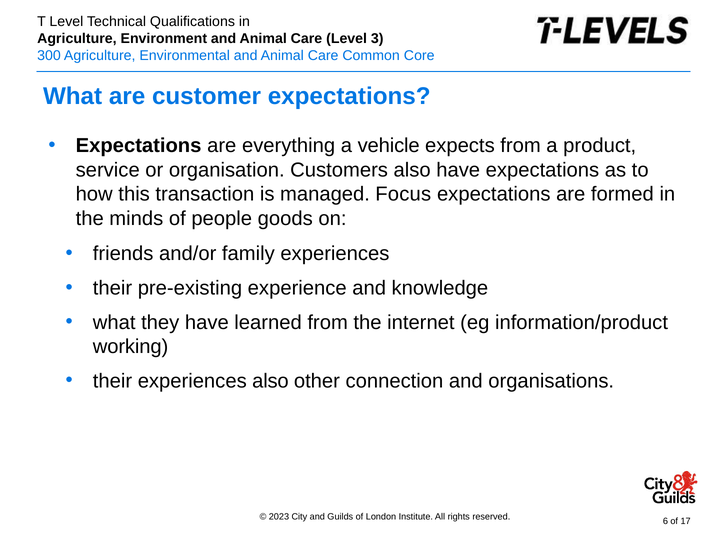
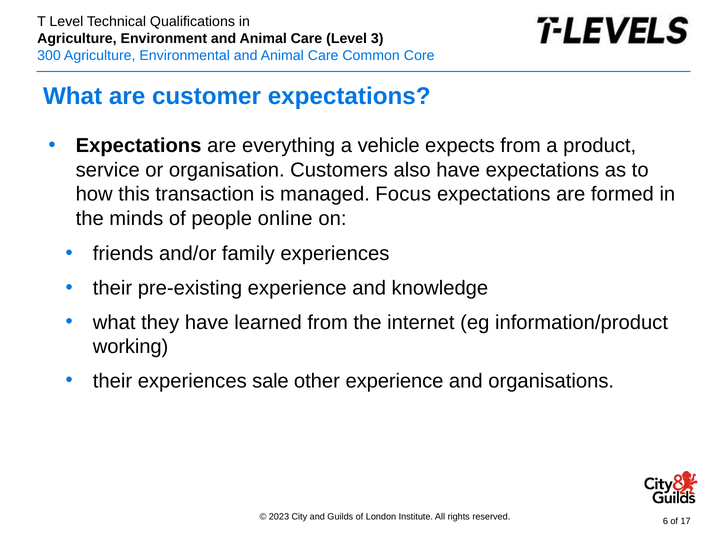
goods: goods -> online (285, 219)
experiences also: also -> sale (270, 381)
other connection: connection -> experience (394, 381)
